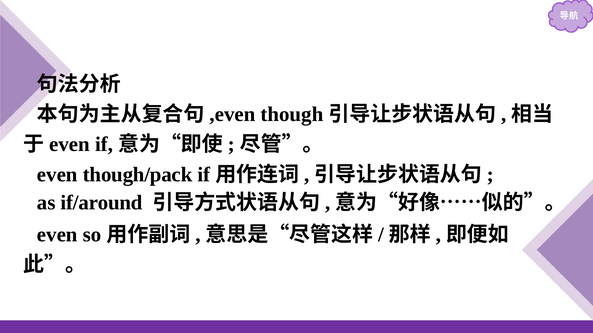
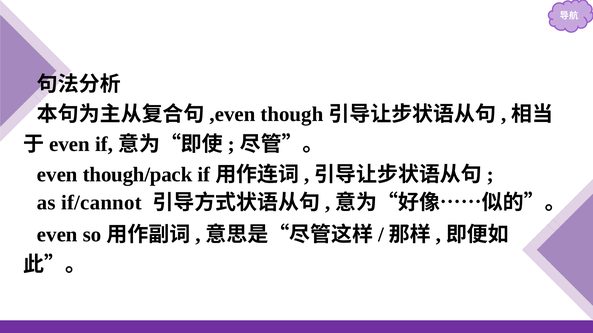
if/around: if/around -> if/cannot (101, 203)
